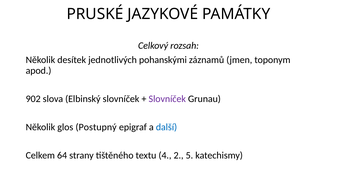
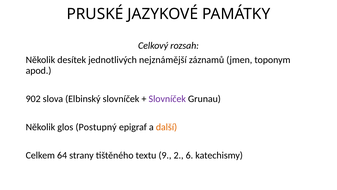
pohanskými: pohanskými -> nejznámější (163, 60)
další colour: blue -> orange (166, 127)
4: 4 -> 9 (165, 155)
5: 5 -> 6 (189, 155)
